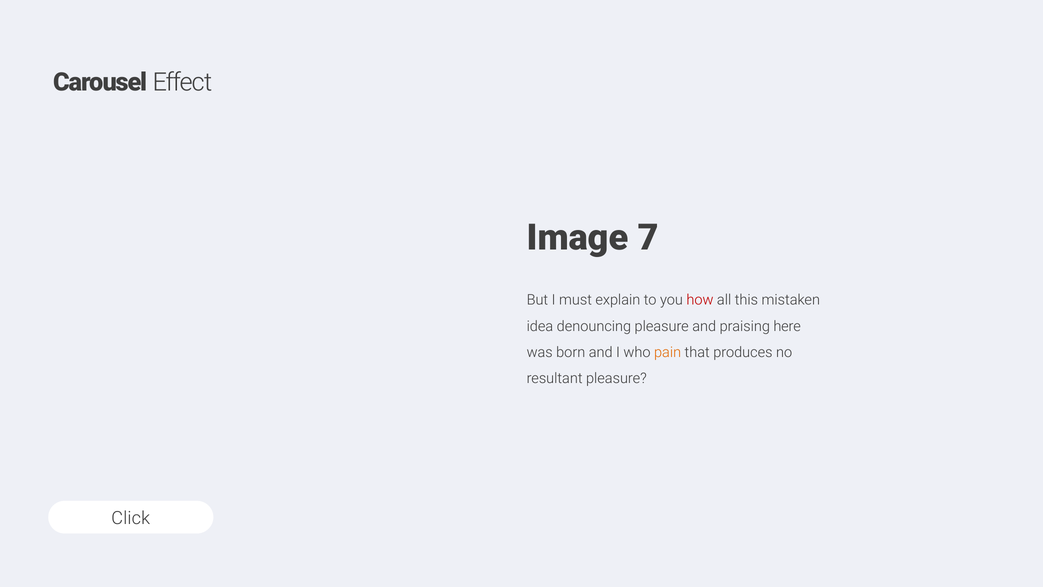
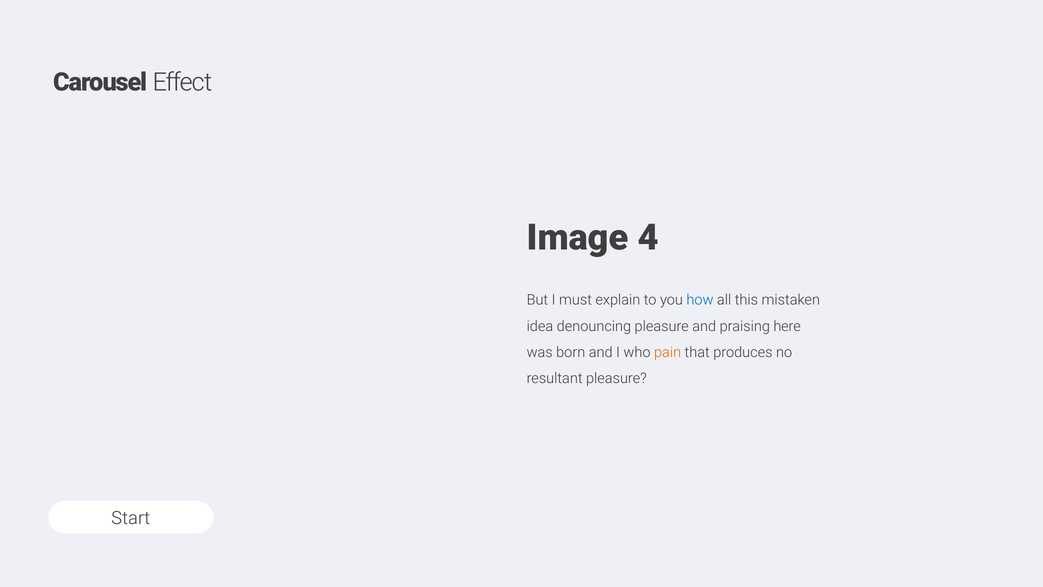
7: 7 -> 4 (648, 238)
how colour: red -> blue (700, 300)
Click: Click -> Start (131, 518)
